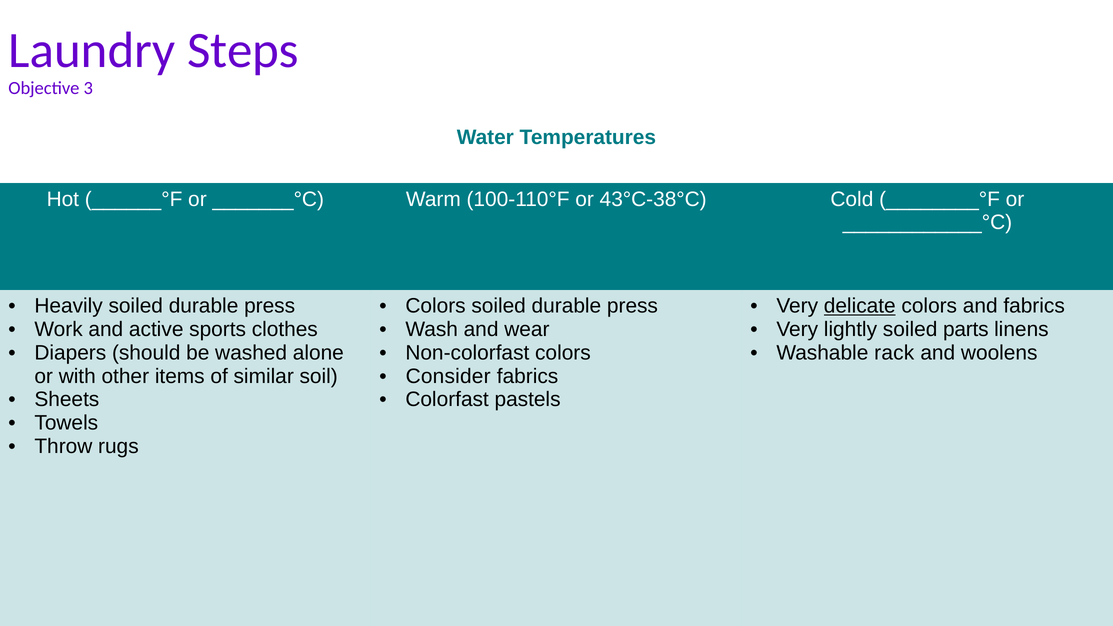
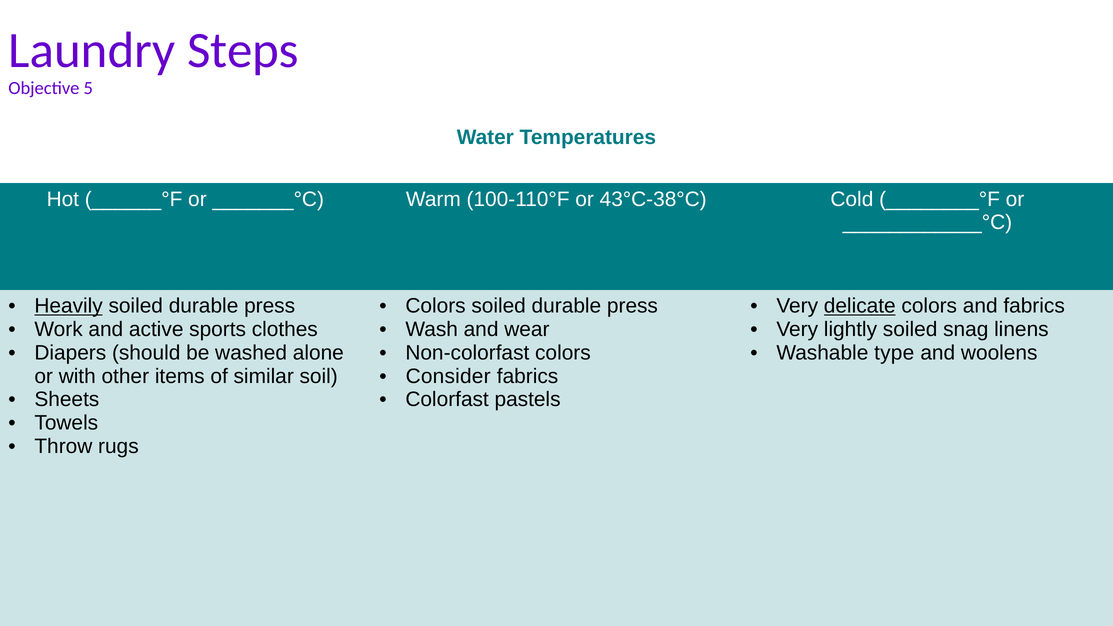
3: 3 -> 5 (88, 88)
Heavily underline: none -> present (69, 306)
parts: parts -> snag (966, 329)
rack: rack -> type (894, 353)
